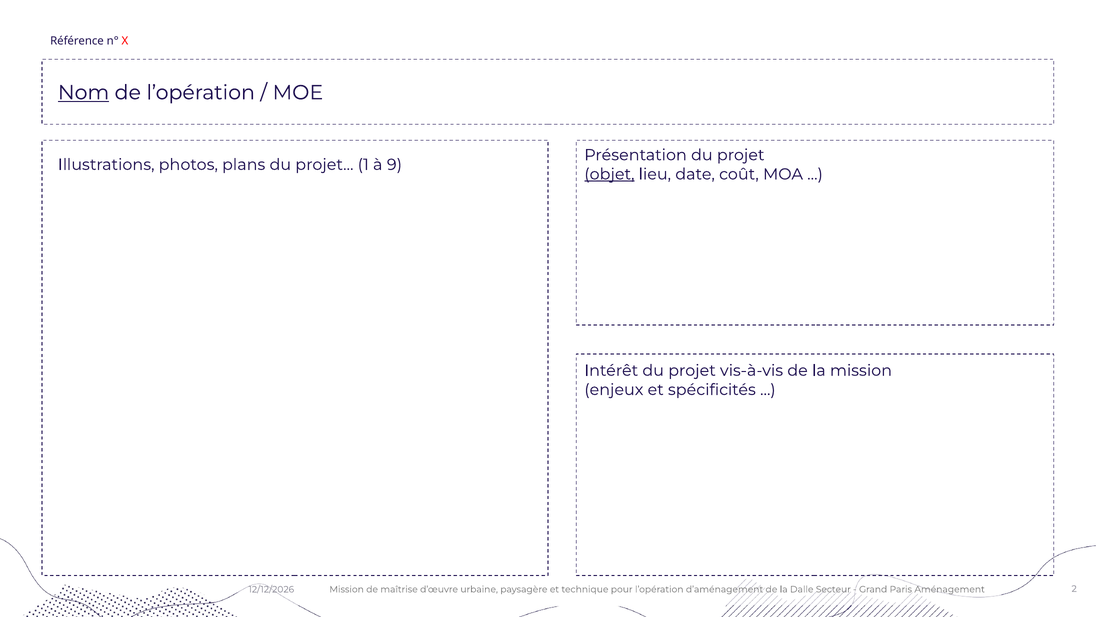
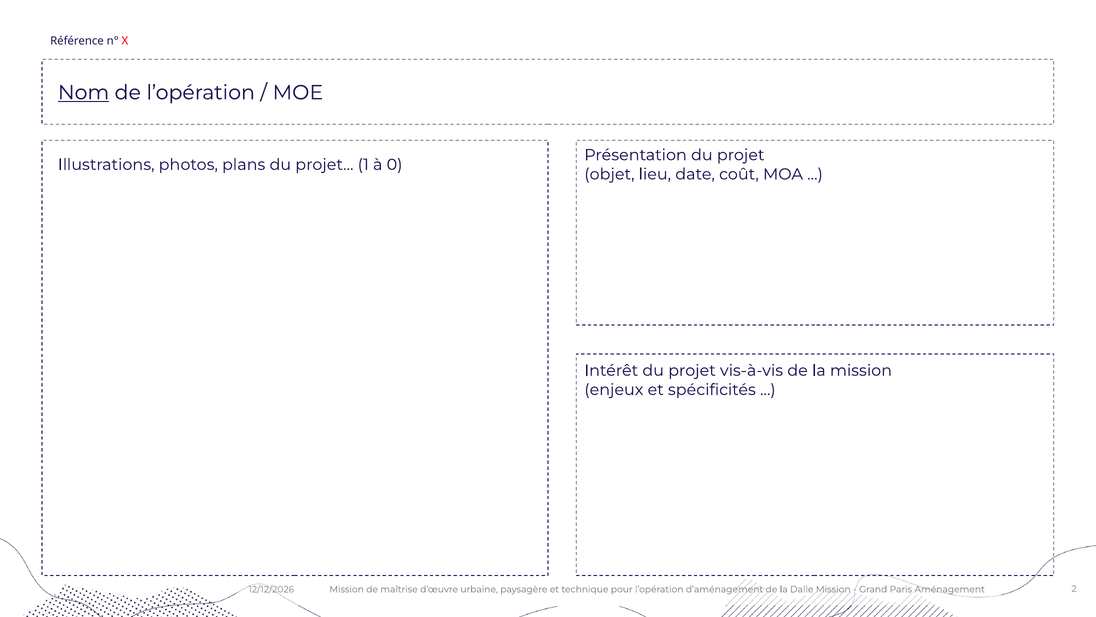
9: 9 -> 0 (395, 164)
objet underline: present -> none (609, 174)
Dalle Secteur: Secteur -> Mission (833, 589)
